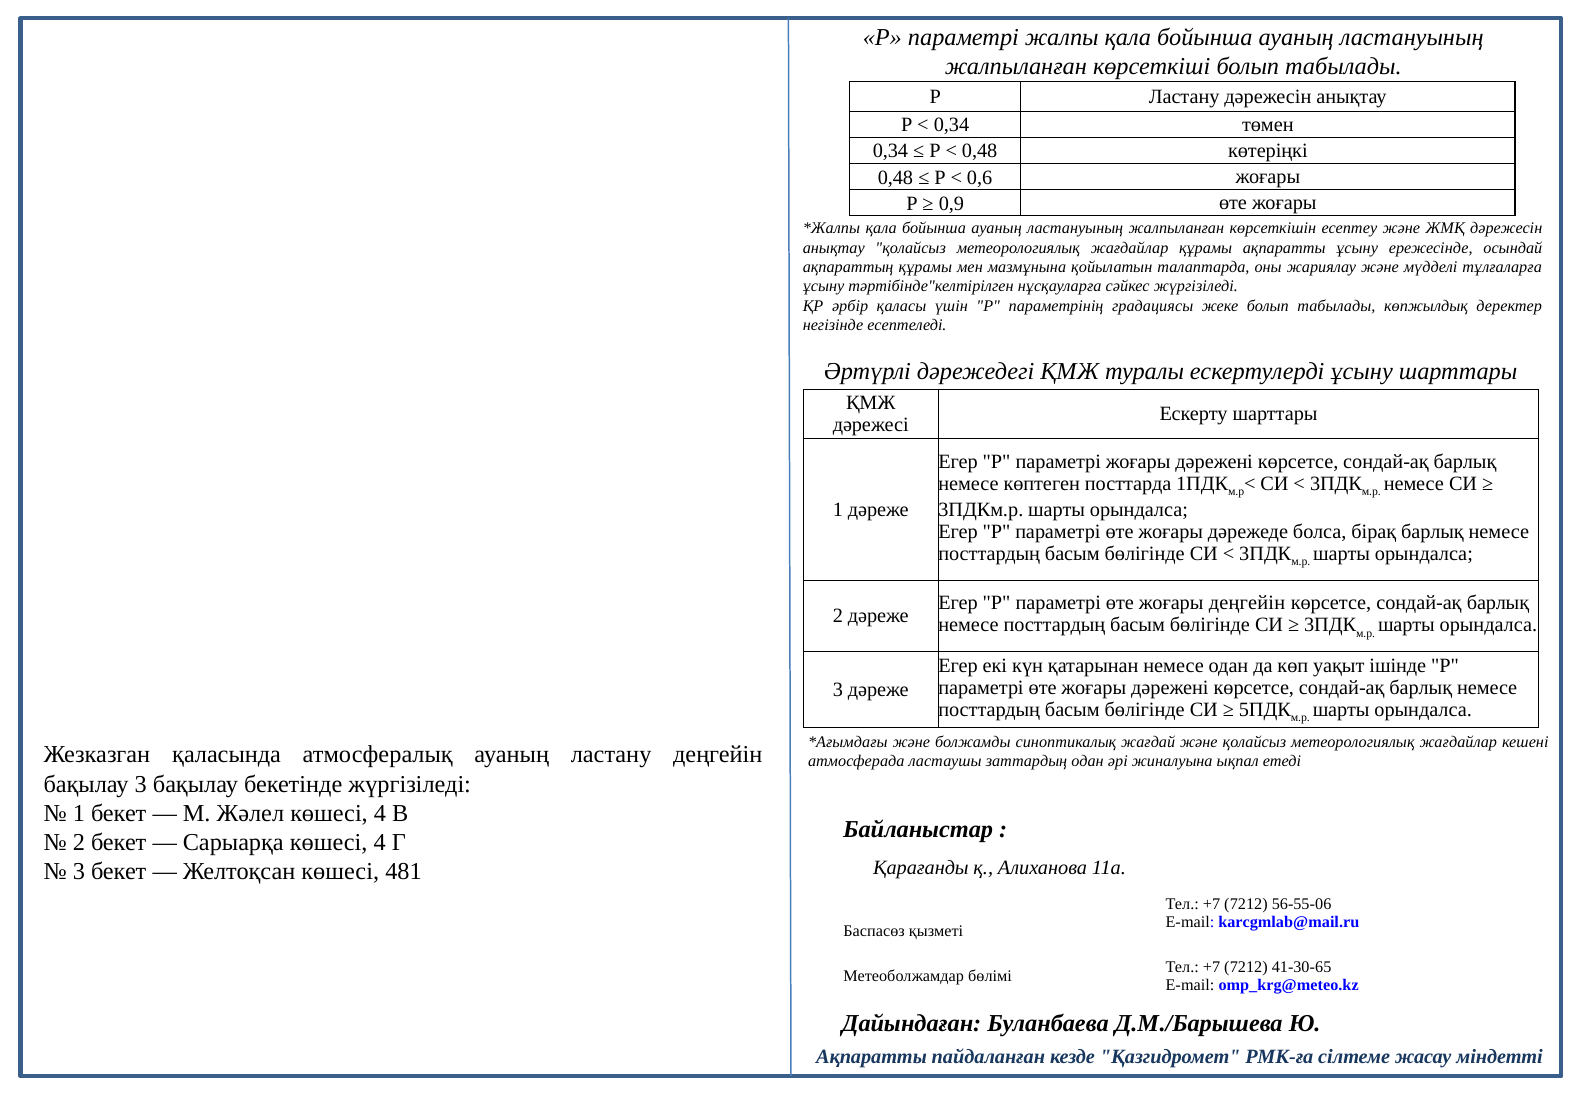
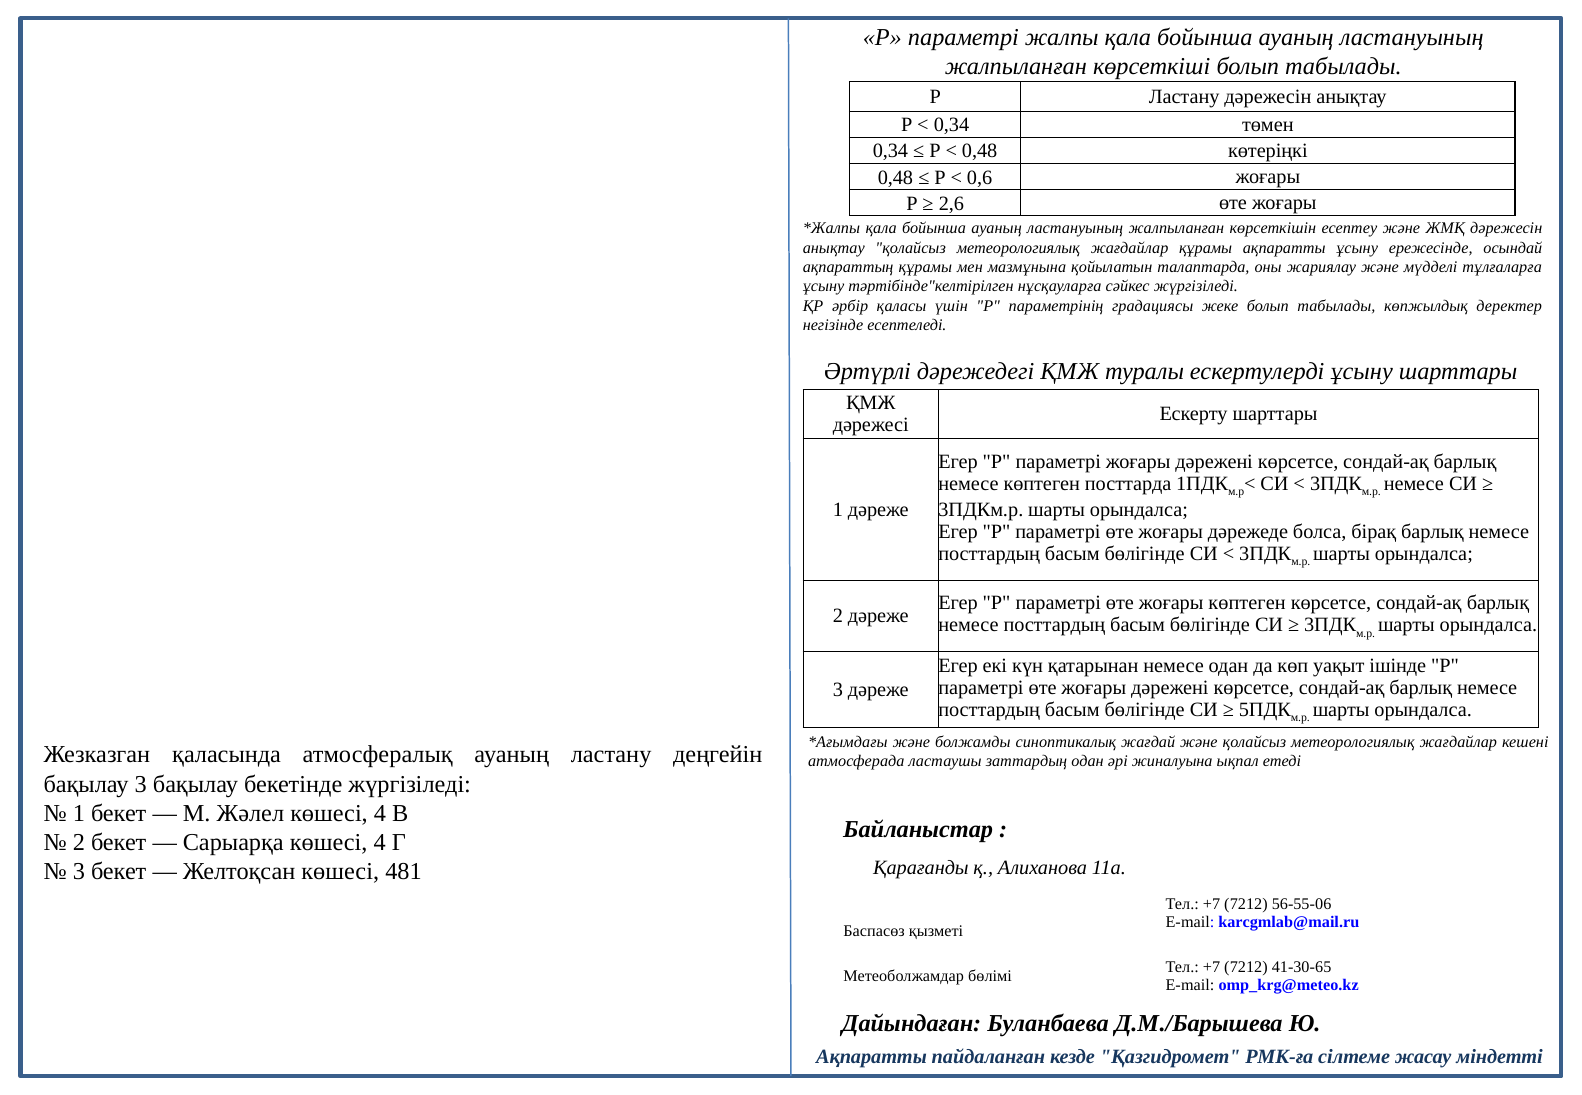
0,9: 0,9 -> 2,6 (951, 203)
жоғары деңгейін: деңгейін -> көптеген (1247, 603)
